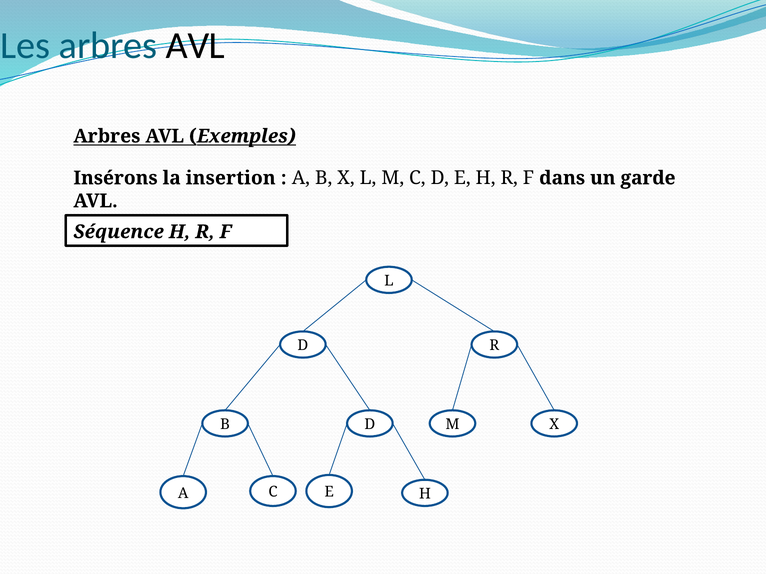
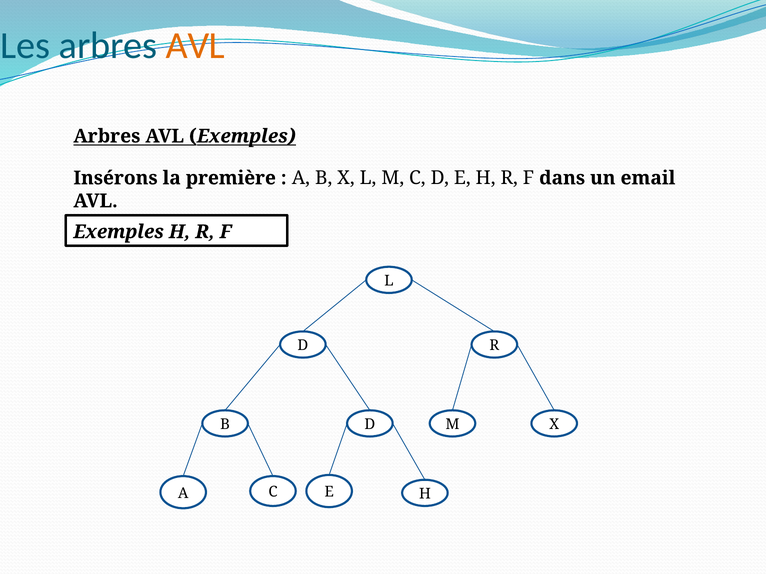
AVL colour: black -> orange (195, 46)
insertion: insertion -> première (231, 178)
garde: garde -> email (648, 178)
Séquence: Séquence -> Exemples (119, 232)
